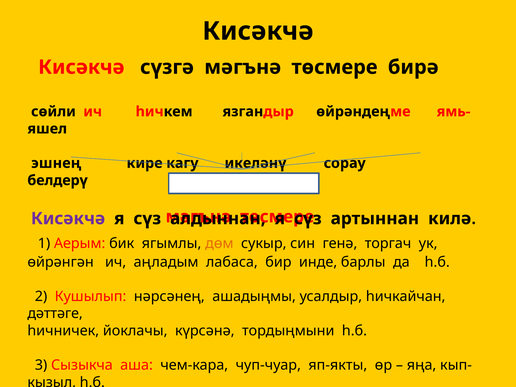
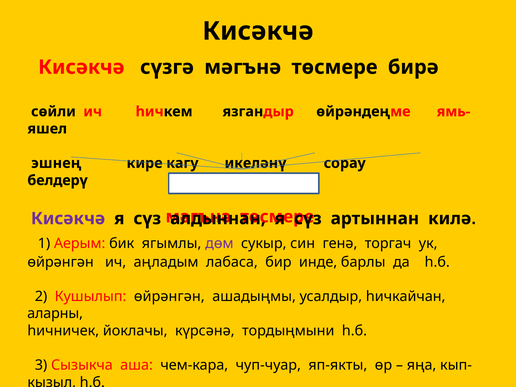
дөм colour: orange -> purple (219, 244)
Кушылып нәрсәнең: нәрсәнең -> өйрәнгән (169, 296)
дәттәге: дәттәге -> аларны (55, 314)
